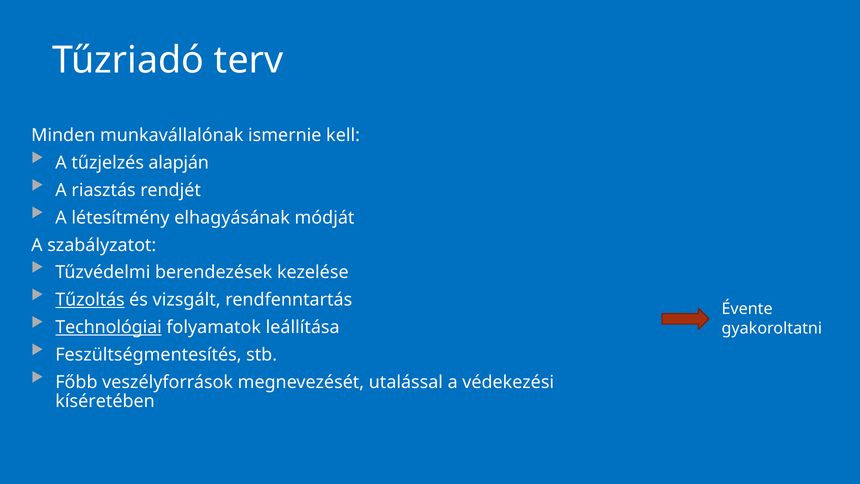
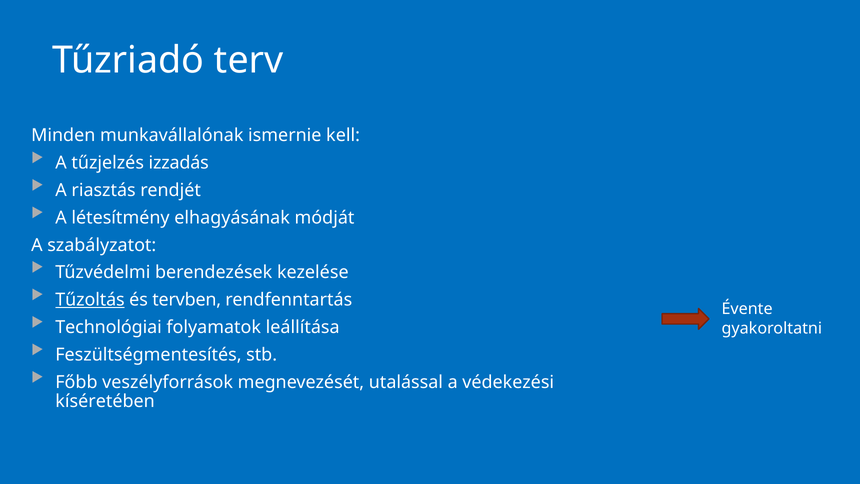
alapján: alapján -> izzadás (179, 163)
vizsgált: vizsgált -> tervben (187, 300)
Technológiai underline: present -> none (109, 327)
